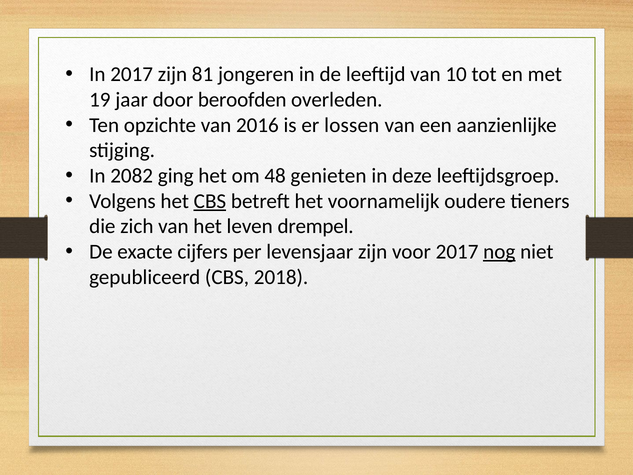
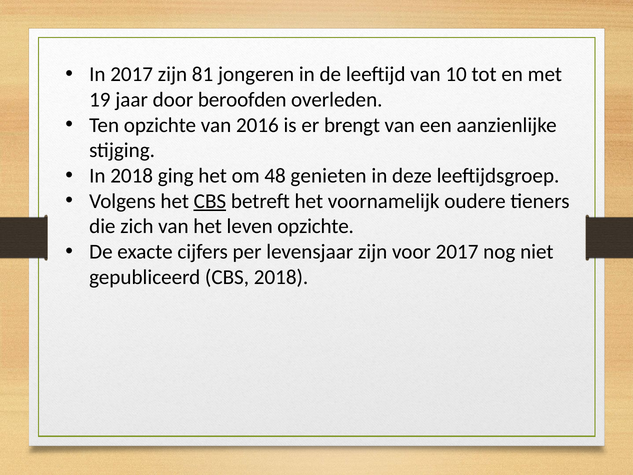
lossen: lossen -> brengt (352, 125)
In 2082: 2082 -> 2018 (132, 176)
leven drempel: drempel -> opzichte (316, 226)
nog underline: present -> none (499, 252)
